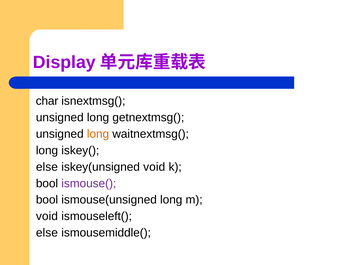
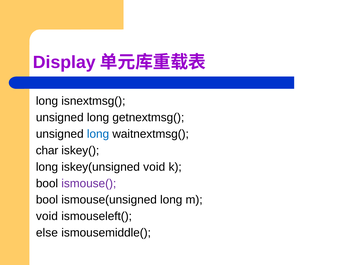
char: char -> long (47, 101)
long colour: orange -> blue (98, 134)
long: long -> char (47, 150)
else: else -> long (47, 167)
